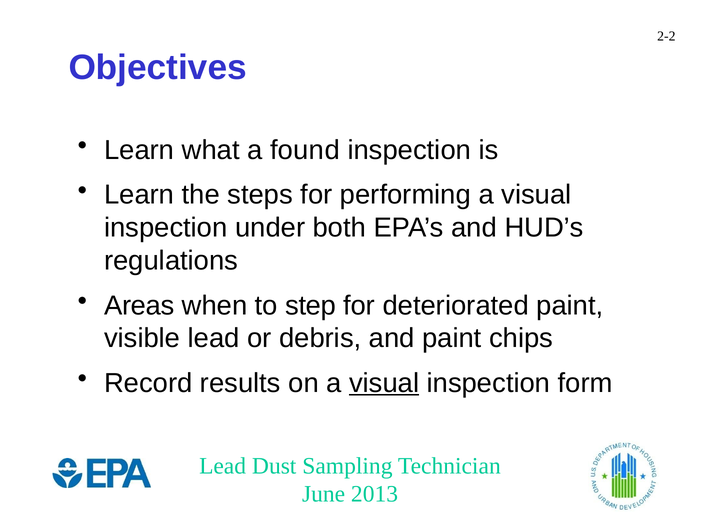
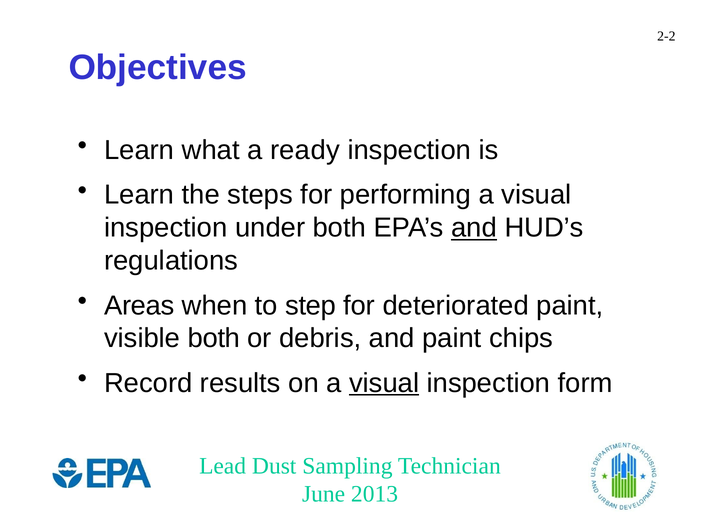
found: found -> ready (305, 150)
and underline: none -> present (474, 228)
visible lead: lead -> both (214, 339)
